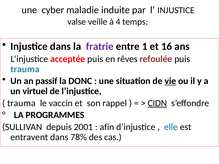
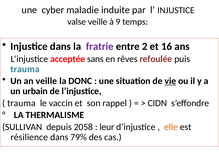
4: 4 -> 9 (118, 22)
1: 1 -> 2 (145, 47)
acceptée puis: puis -> sans (95, 59)
an passif: passif -> veille (46, 81)
virtuel: virtuel -> urbain (35, 91)
CIDN underline: present -> none (157, 103)
PROGRAMMES: PROGRAMMES -> THERMALISME (55, 115)
2001: 2001 -> 2058 (83, 127)
afin: afin -> leur (107, 127)
elle colour: blue -> orange (171, 127)
entravent: entravent -> résilience (29, 137)
78%: 78% -> 79% (79, 137)
